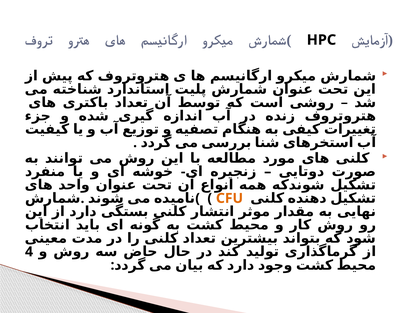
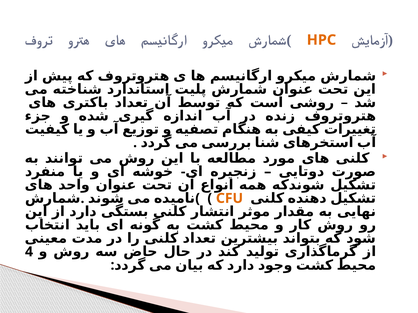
HPC colour: black -> orange (321, 40)
